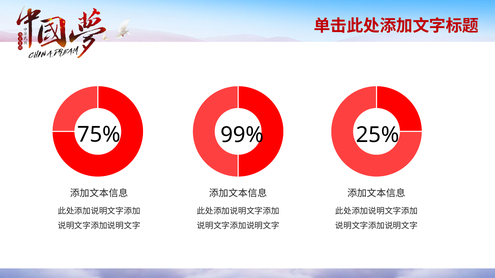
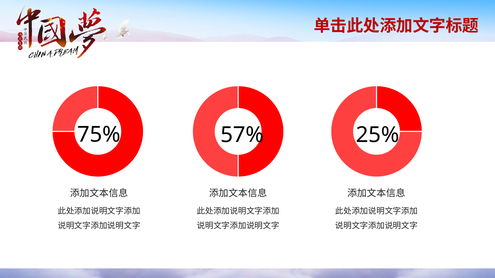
99%: 99% -> 57% (242, 135)
